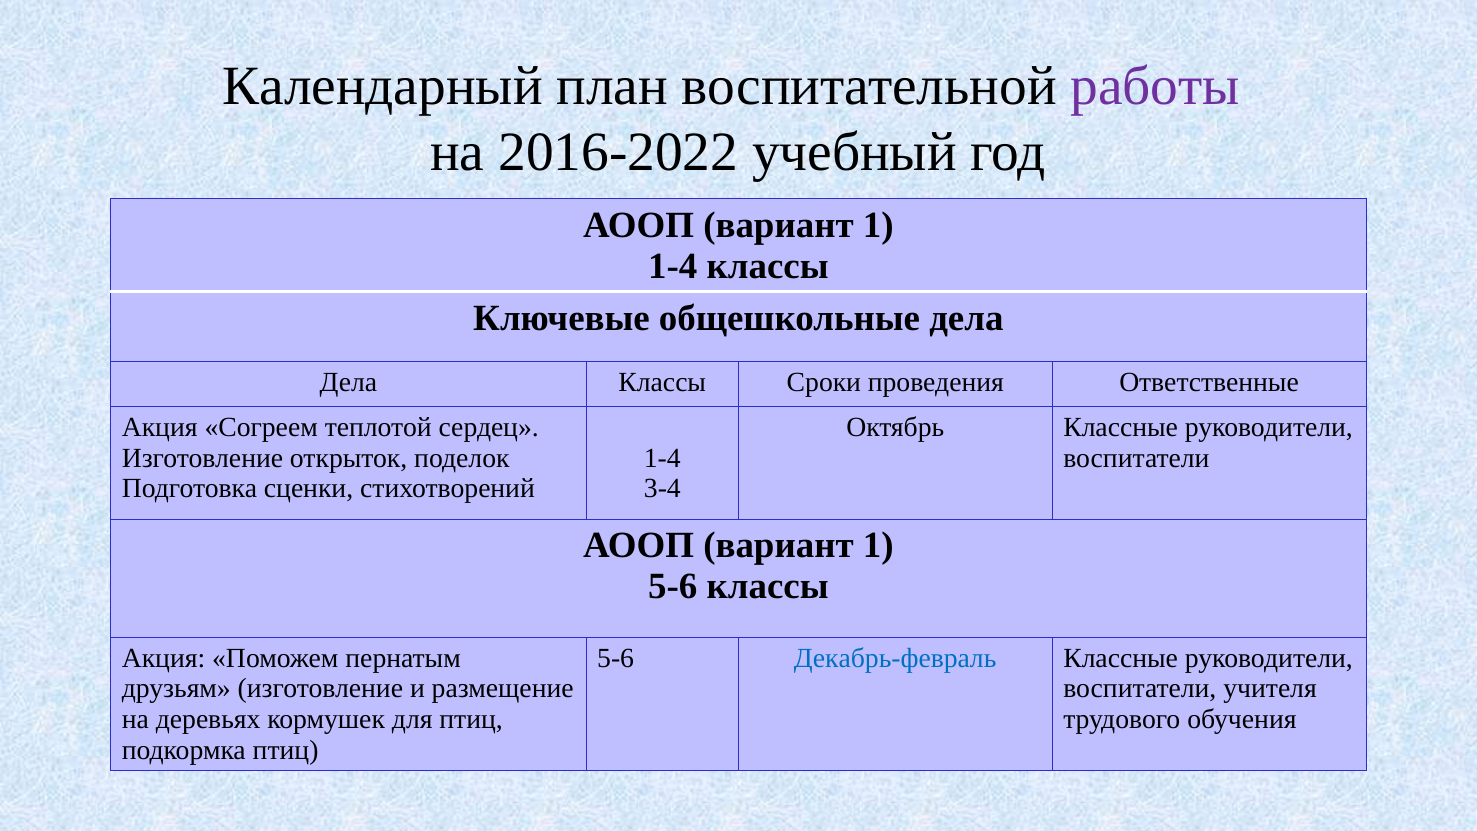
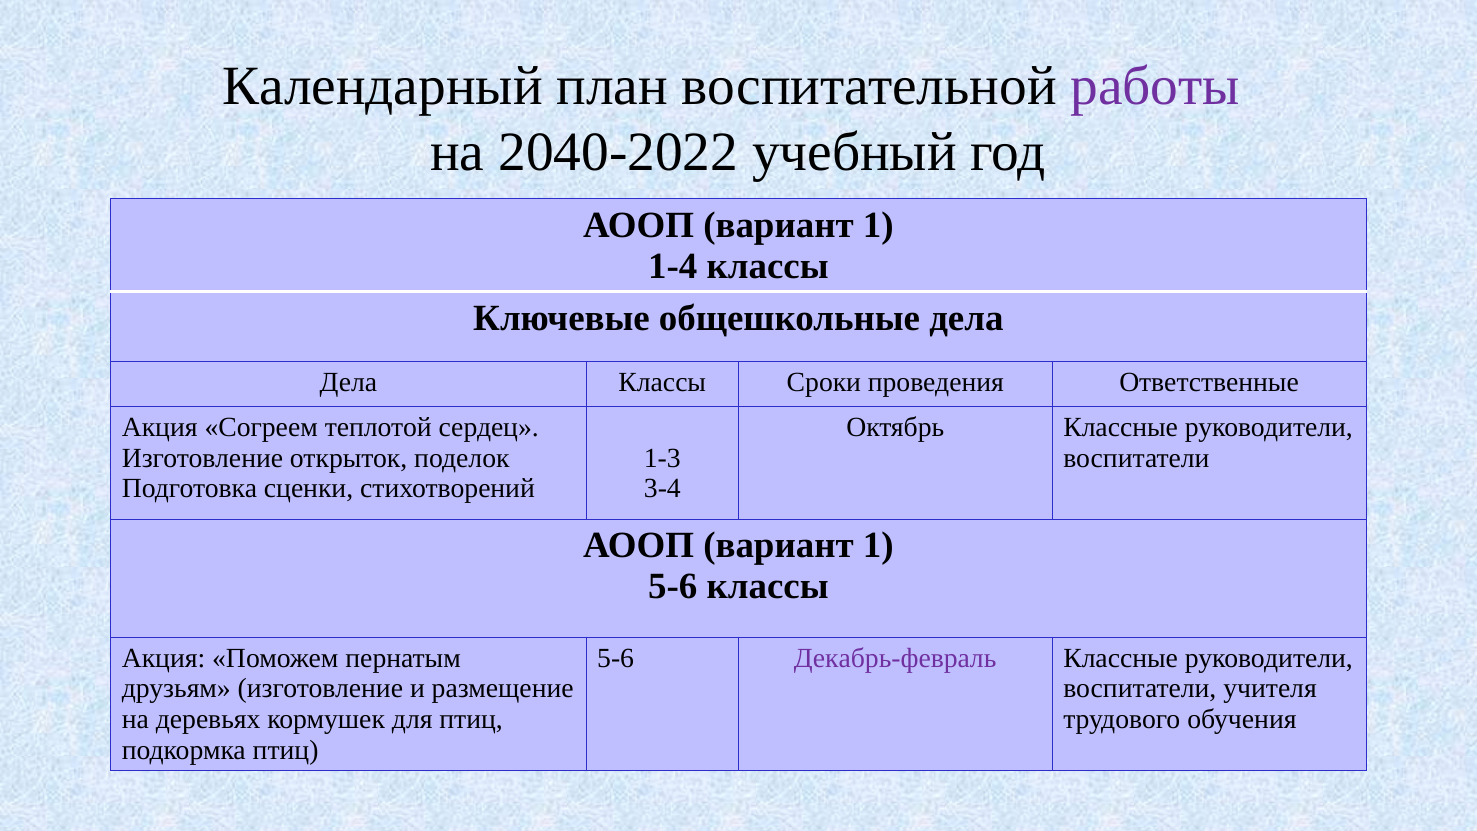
2016-2022: 2016-2022 -> 2040-2022 (618, 152)
1-4: 1-4 -> 1-3 (662, 458)
Декабрь-февраль colour: blue -> purple (895, 658)
